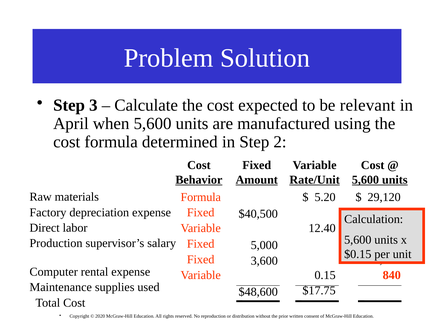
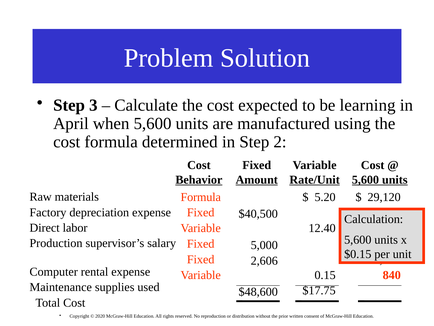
relevant: relevant -> learning (368, 105)
3,600: 3,600 -> 2,606 (264, 260)
